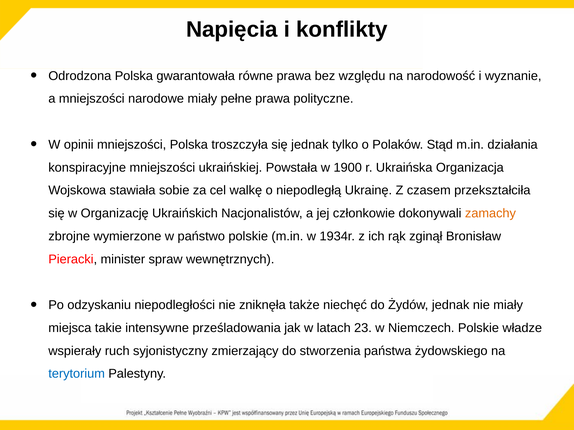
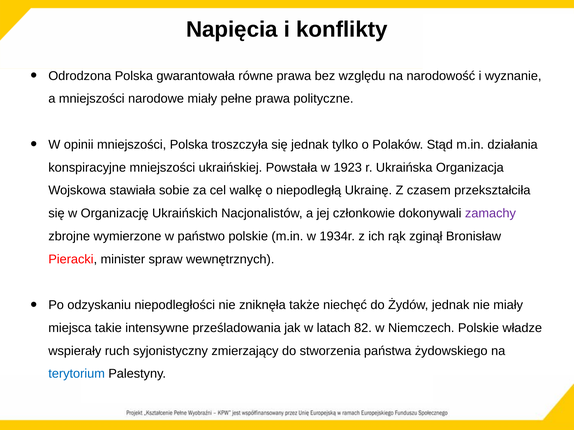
1900: 1900 -> 1923 (348, 168)
zamachy colour: orange -> purple (490, 214)
23: 23 -> 82 (363, 328)
